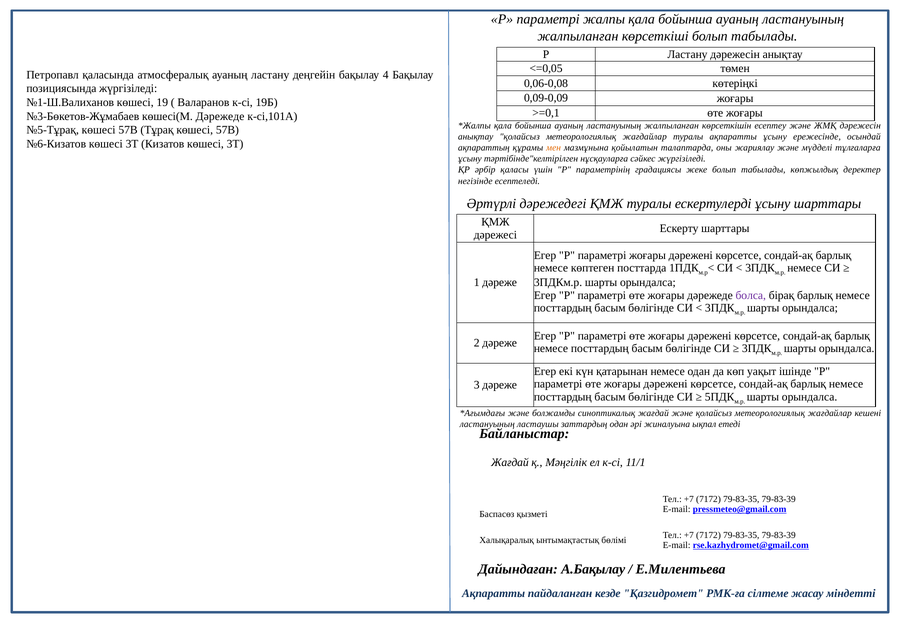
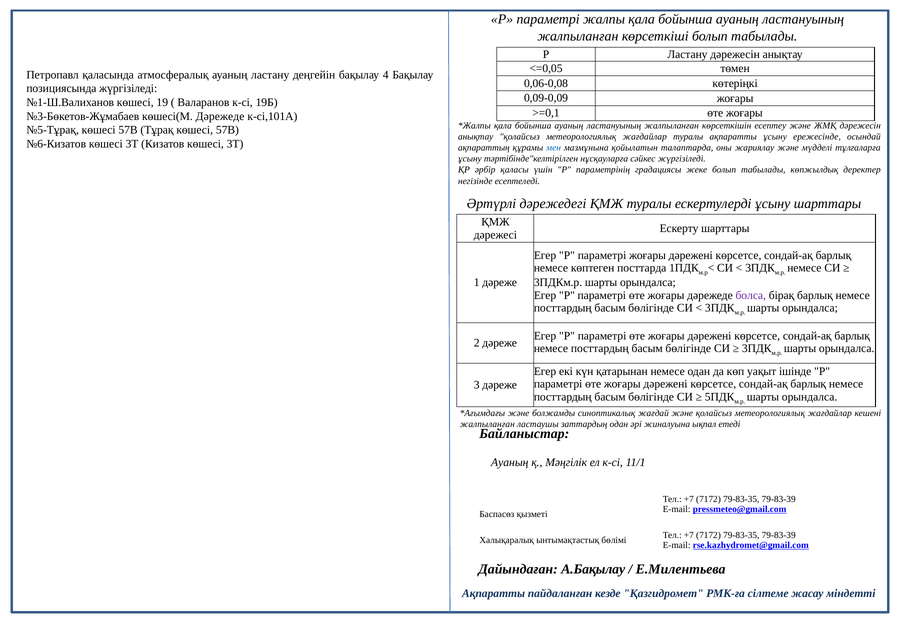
мен colour: orange -> blue (554, 148)
ластануының: ластануының -> жалпыланған (487, 424)
Жағдай: Жағдай -> Ауаның (510, 463)
